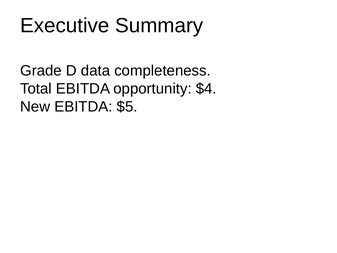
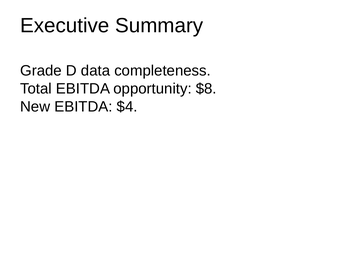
$4: $4 -> $8 (206, 89)
$5: $5 -> $4 (127, 107)
